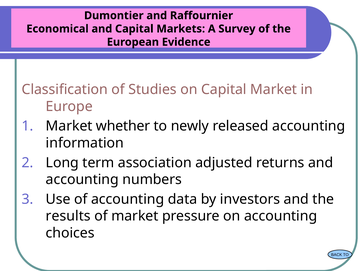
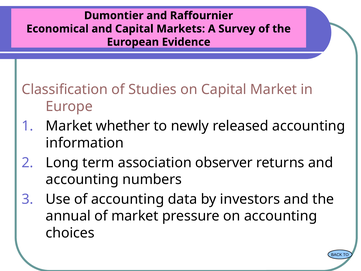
adjusted: adjusted -> observer (224, 162)
results: results -> annual (68, 216)
